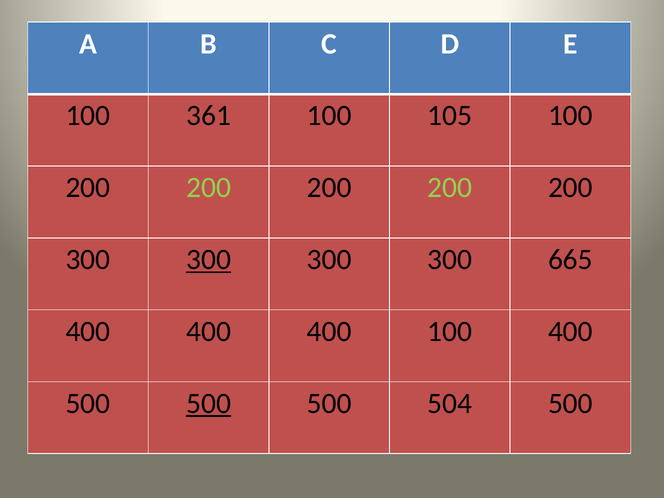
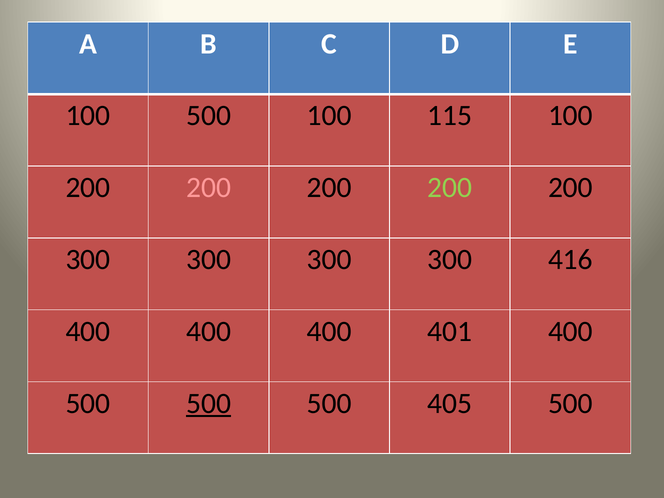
100 361: 361 -> 500 (209, 116)
105: 105 -> 115 (450, 116)
200 colour: light green -> pink (209, 188)
300 underline: present -> none (209, 260)
665: 665 -> 416 (570, 260)
400 100: 100 -> 401 (450, 331)
504: 504 -> 405 (450, 403)
